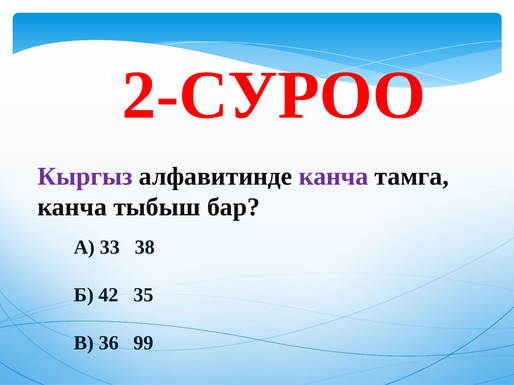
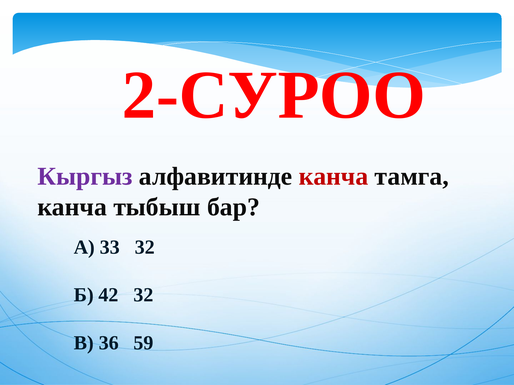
канча colour: purple -> red (333, 176)
33 38: 38 -> 32 (145, 247)
42 35: 35 -> 32 (144, 295)
99: 99 -> 59 (144, 343)
